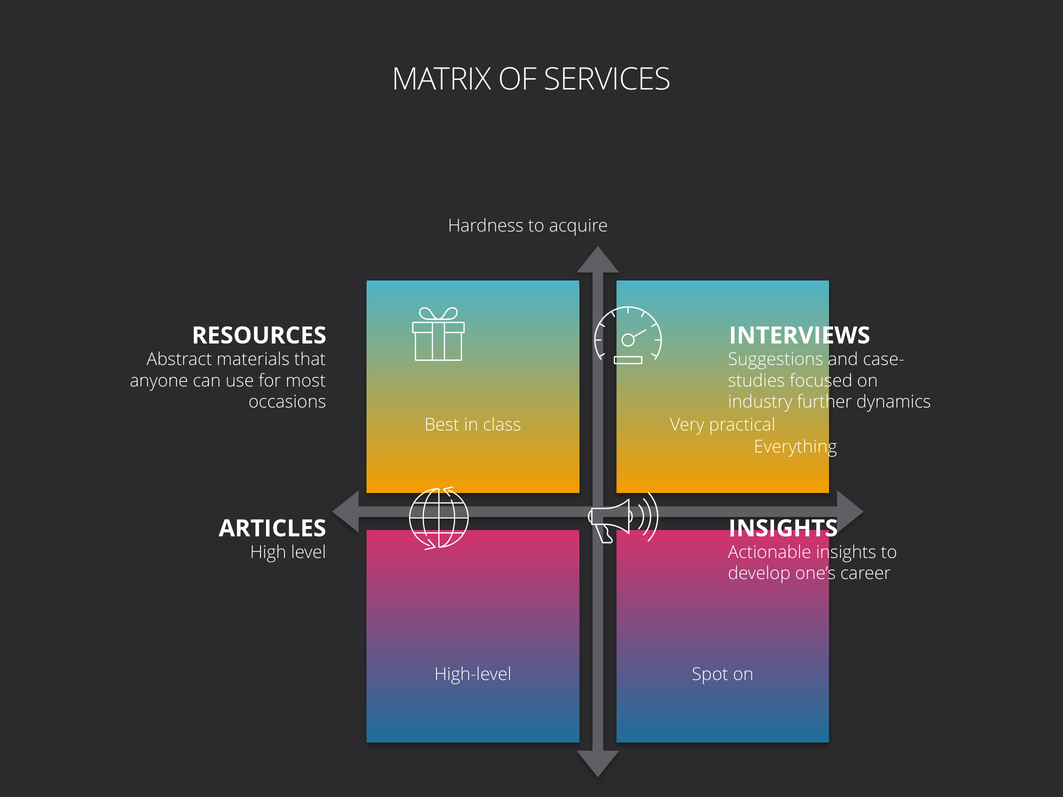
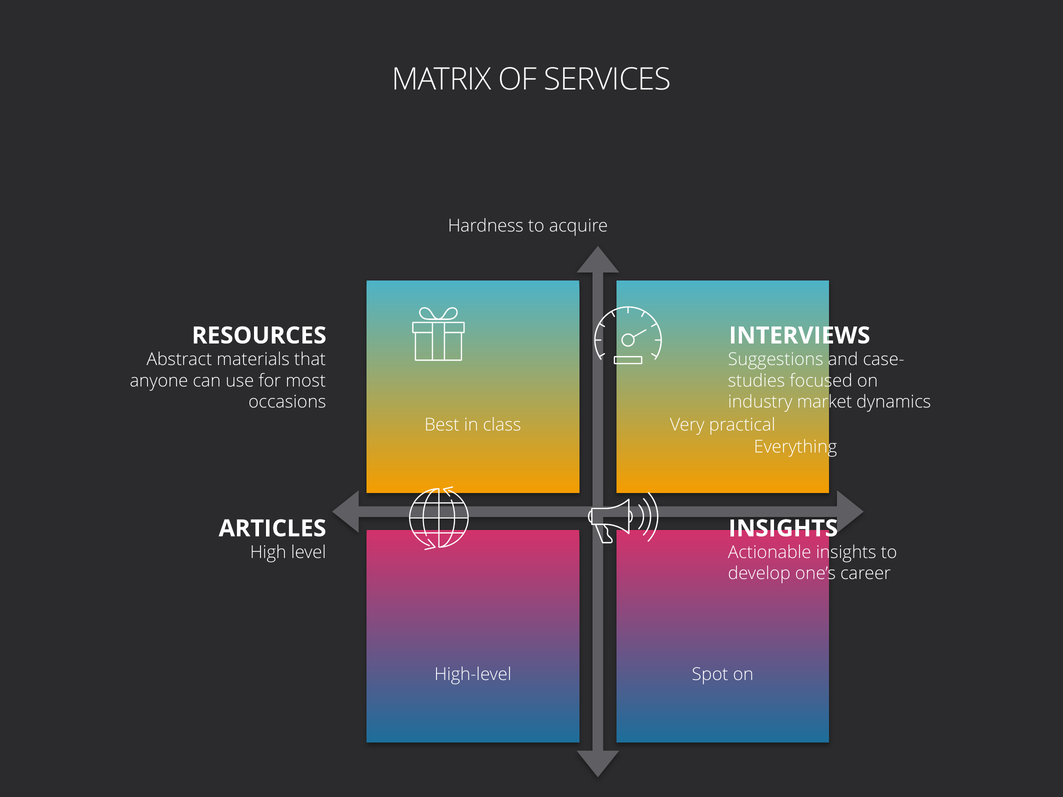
further: further -> market (825, 402)
